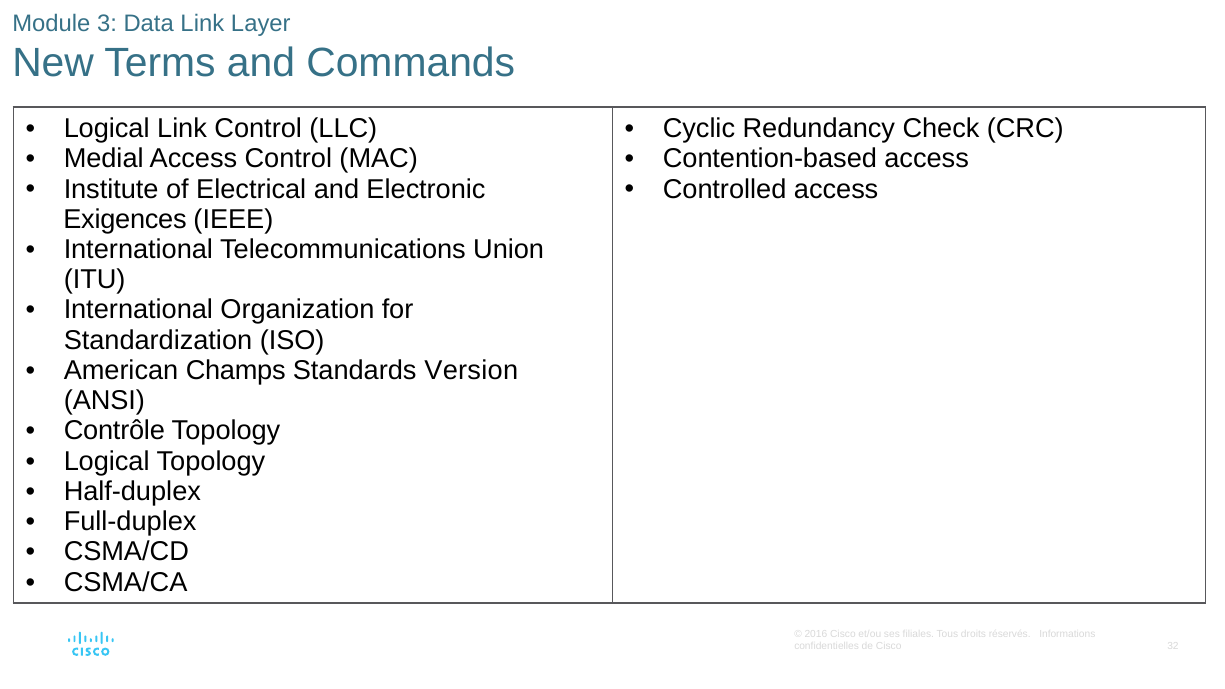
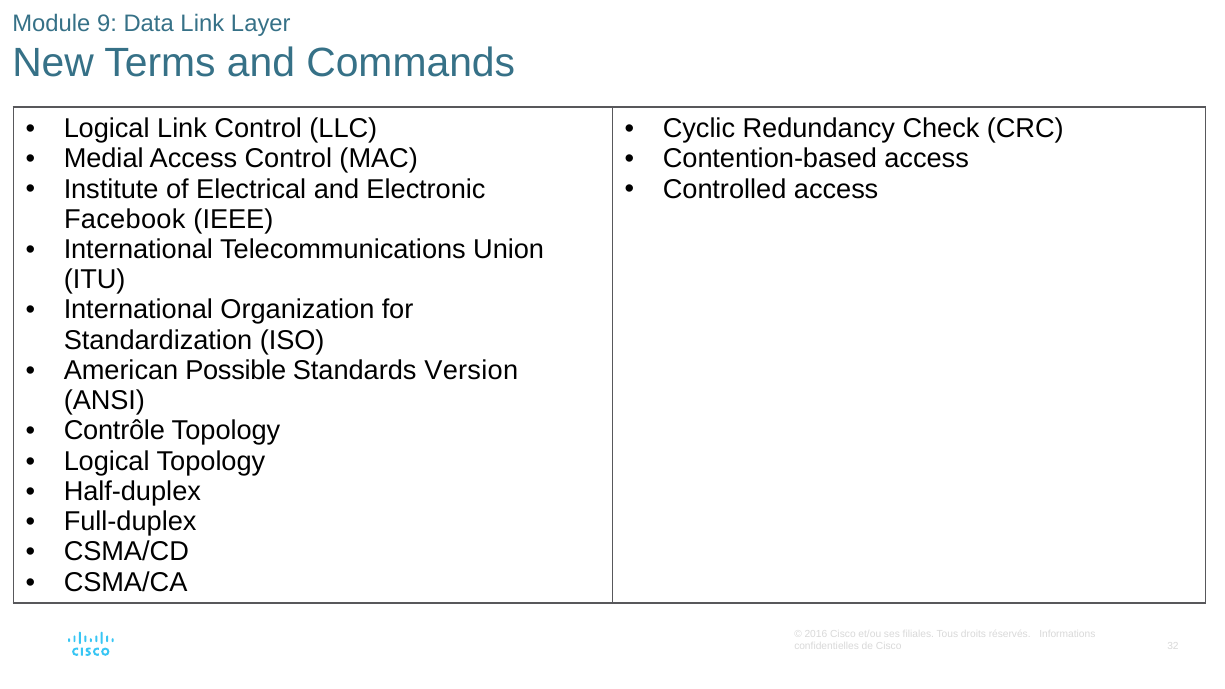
3: 3 -> 9 (107, 23)
Exigences: Exigences -> Facebook (125, 219)
Champs: Champs -> Possible (236, 371)
